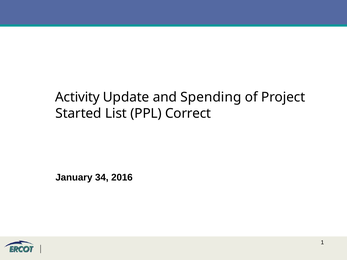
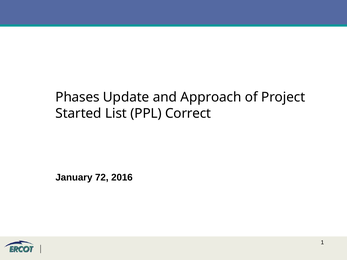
Activity: Activity -> Phases (77, 97)
Spending: Spending -> Approach (211, 97)
34: 34 -> 72 (102, 178)
